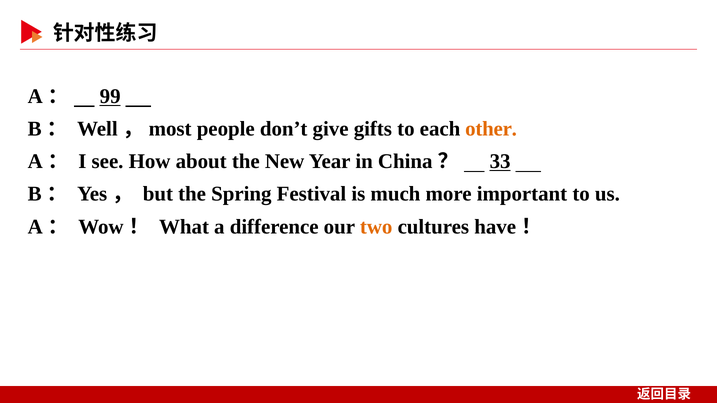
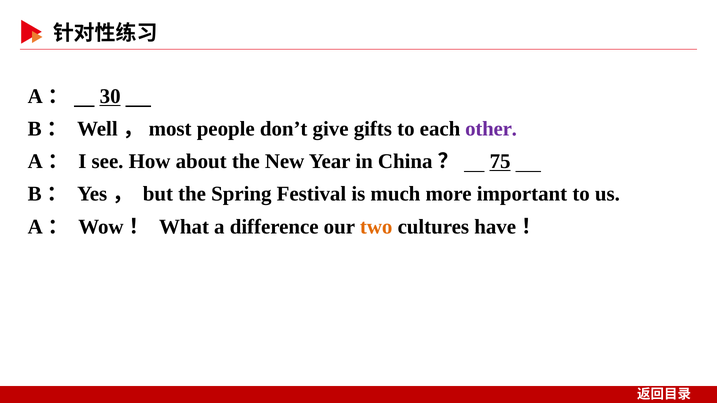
99: 99 -> 30 (110, 96)
other colour: orange -> purple (491, 129)
33: 33 -> 75 (500, 162)
